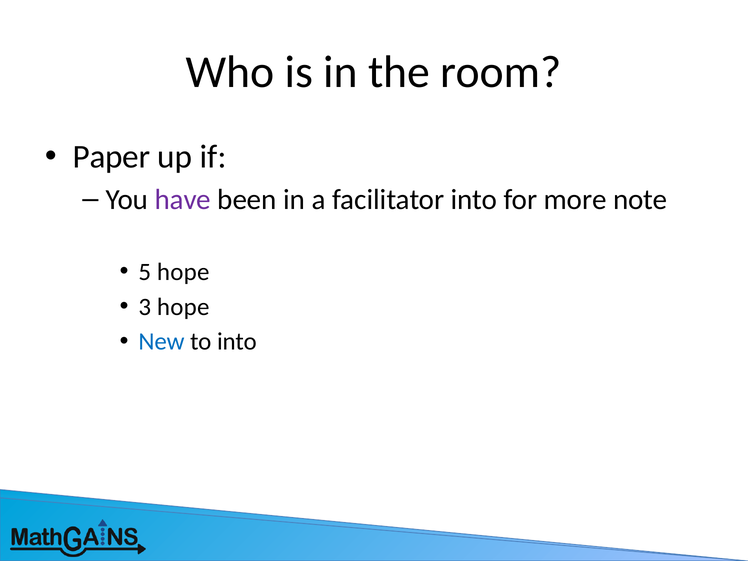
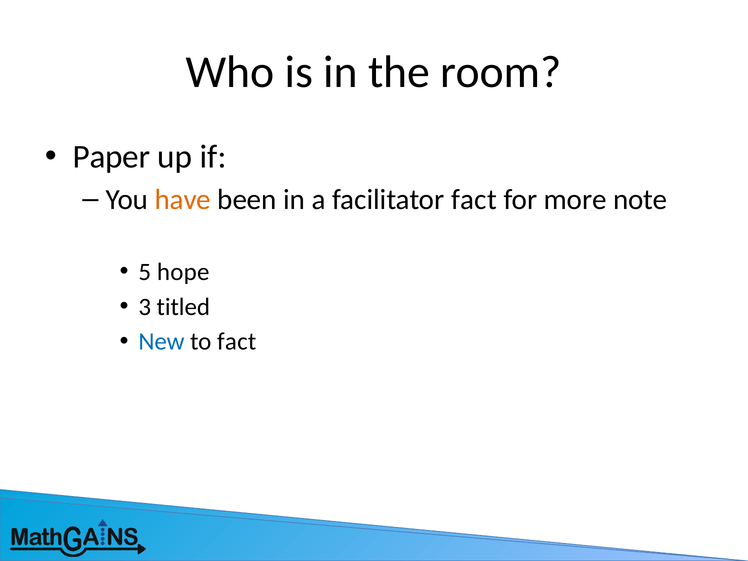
have colour: purple -> orange (183, 200)
facilitator into: into -> fact (474, 200)
3 hope: hope -> titled (183, 307)
to into: into -> fact (237, 342)
